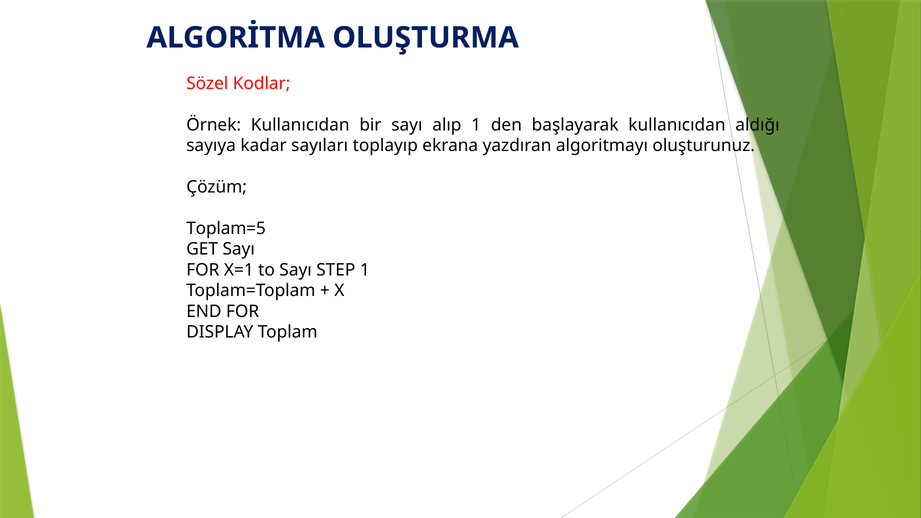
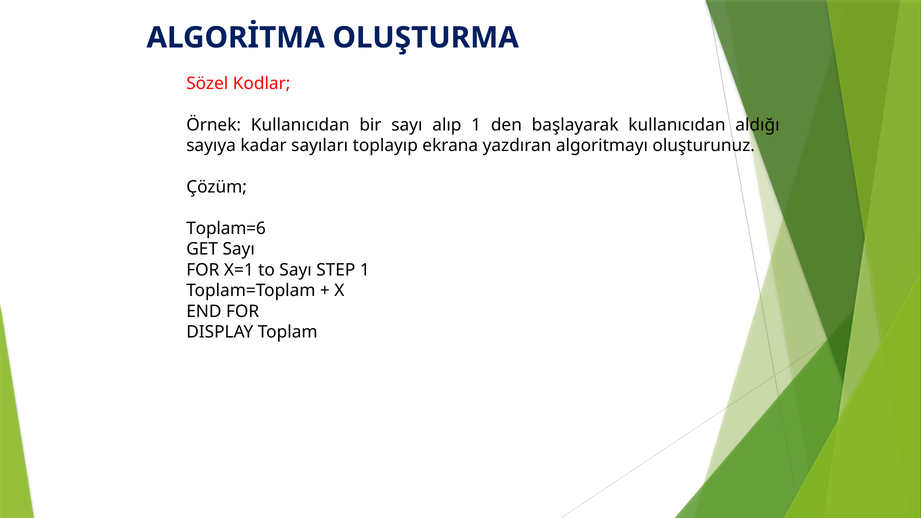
Toplam=5: Toplam=5 -> Toplam=6 (226, 229)
